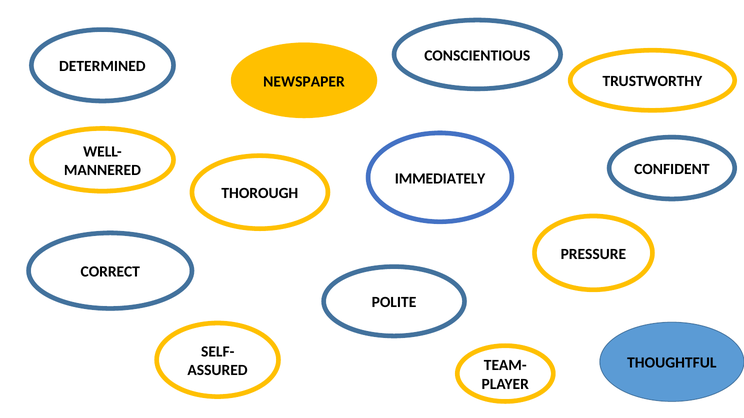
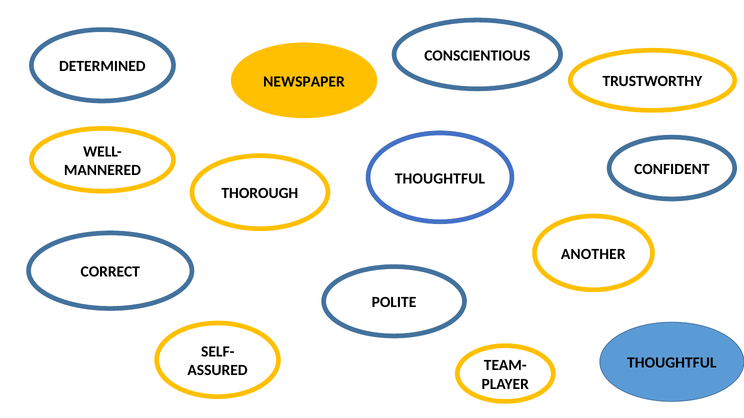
IMMEDIATELY: IMMEDIATELY -> THOUGHTFUL (440, 179)
PRESSURE: PRESSURE -> ANOTHER (593, 254)
